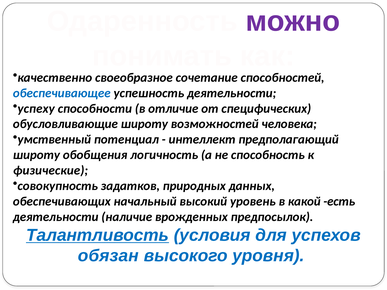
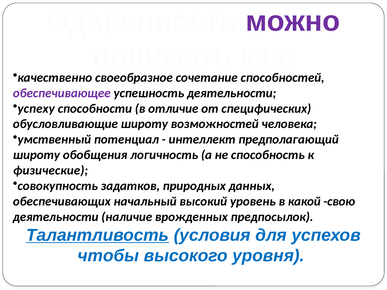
обеспечивающее colour: blue -> purple (62, 93)
есть: есть -> свою (339, 201)
обязан: обязан -> чтобы (108, 256)
